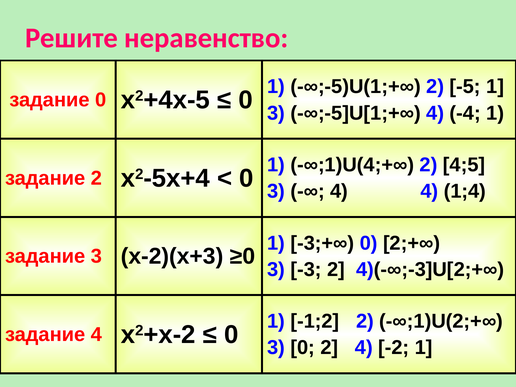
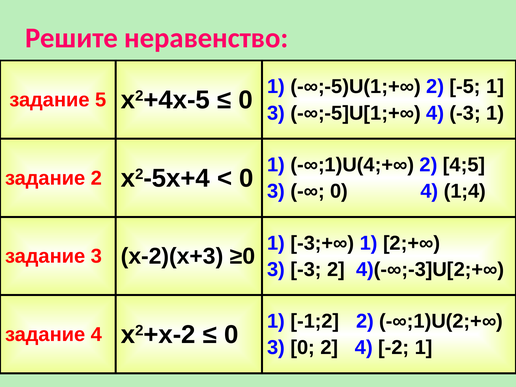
задание 0: 0 -> 5 (101, 100)
4 -4: -4 -> -3 (465, 113)
4: 4 -> 0 (339, 191)
-3;+∞ 0: 0 -> 1 (369, 243)
